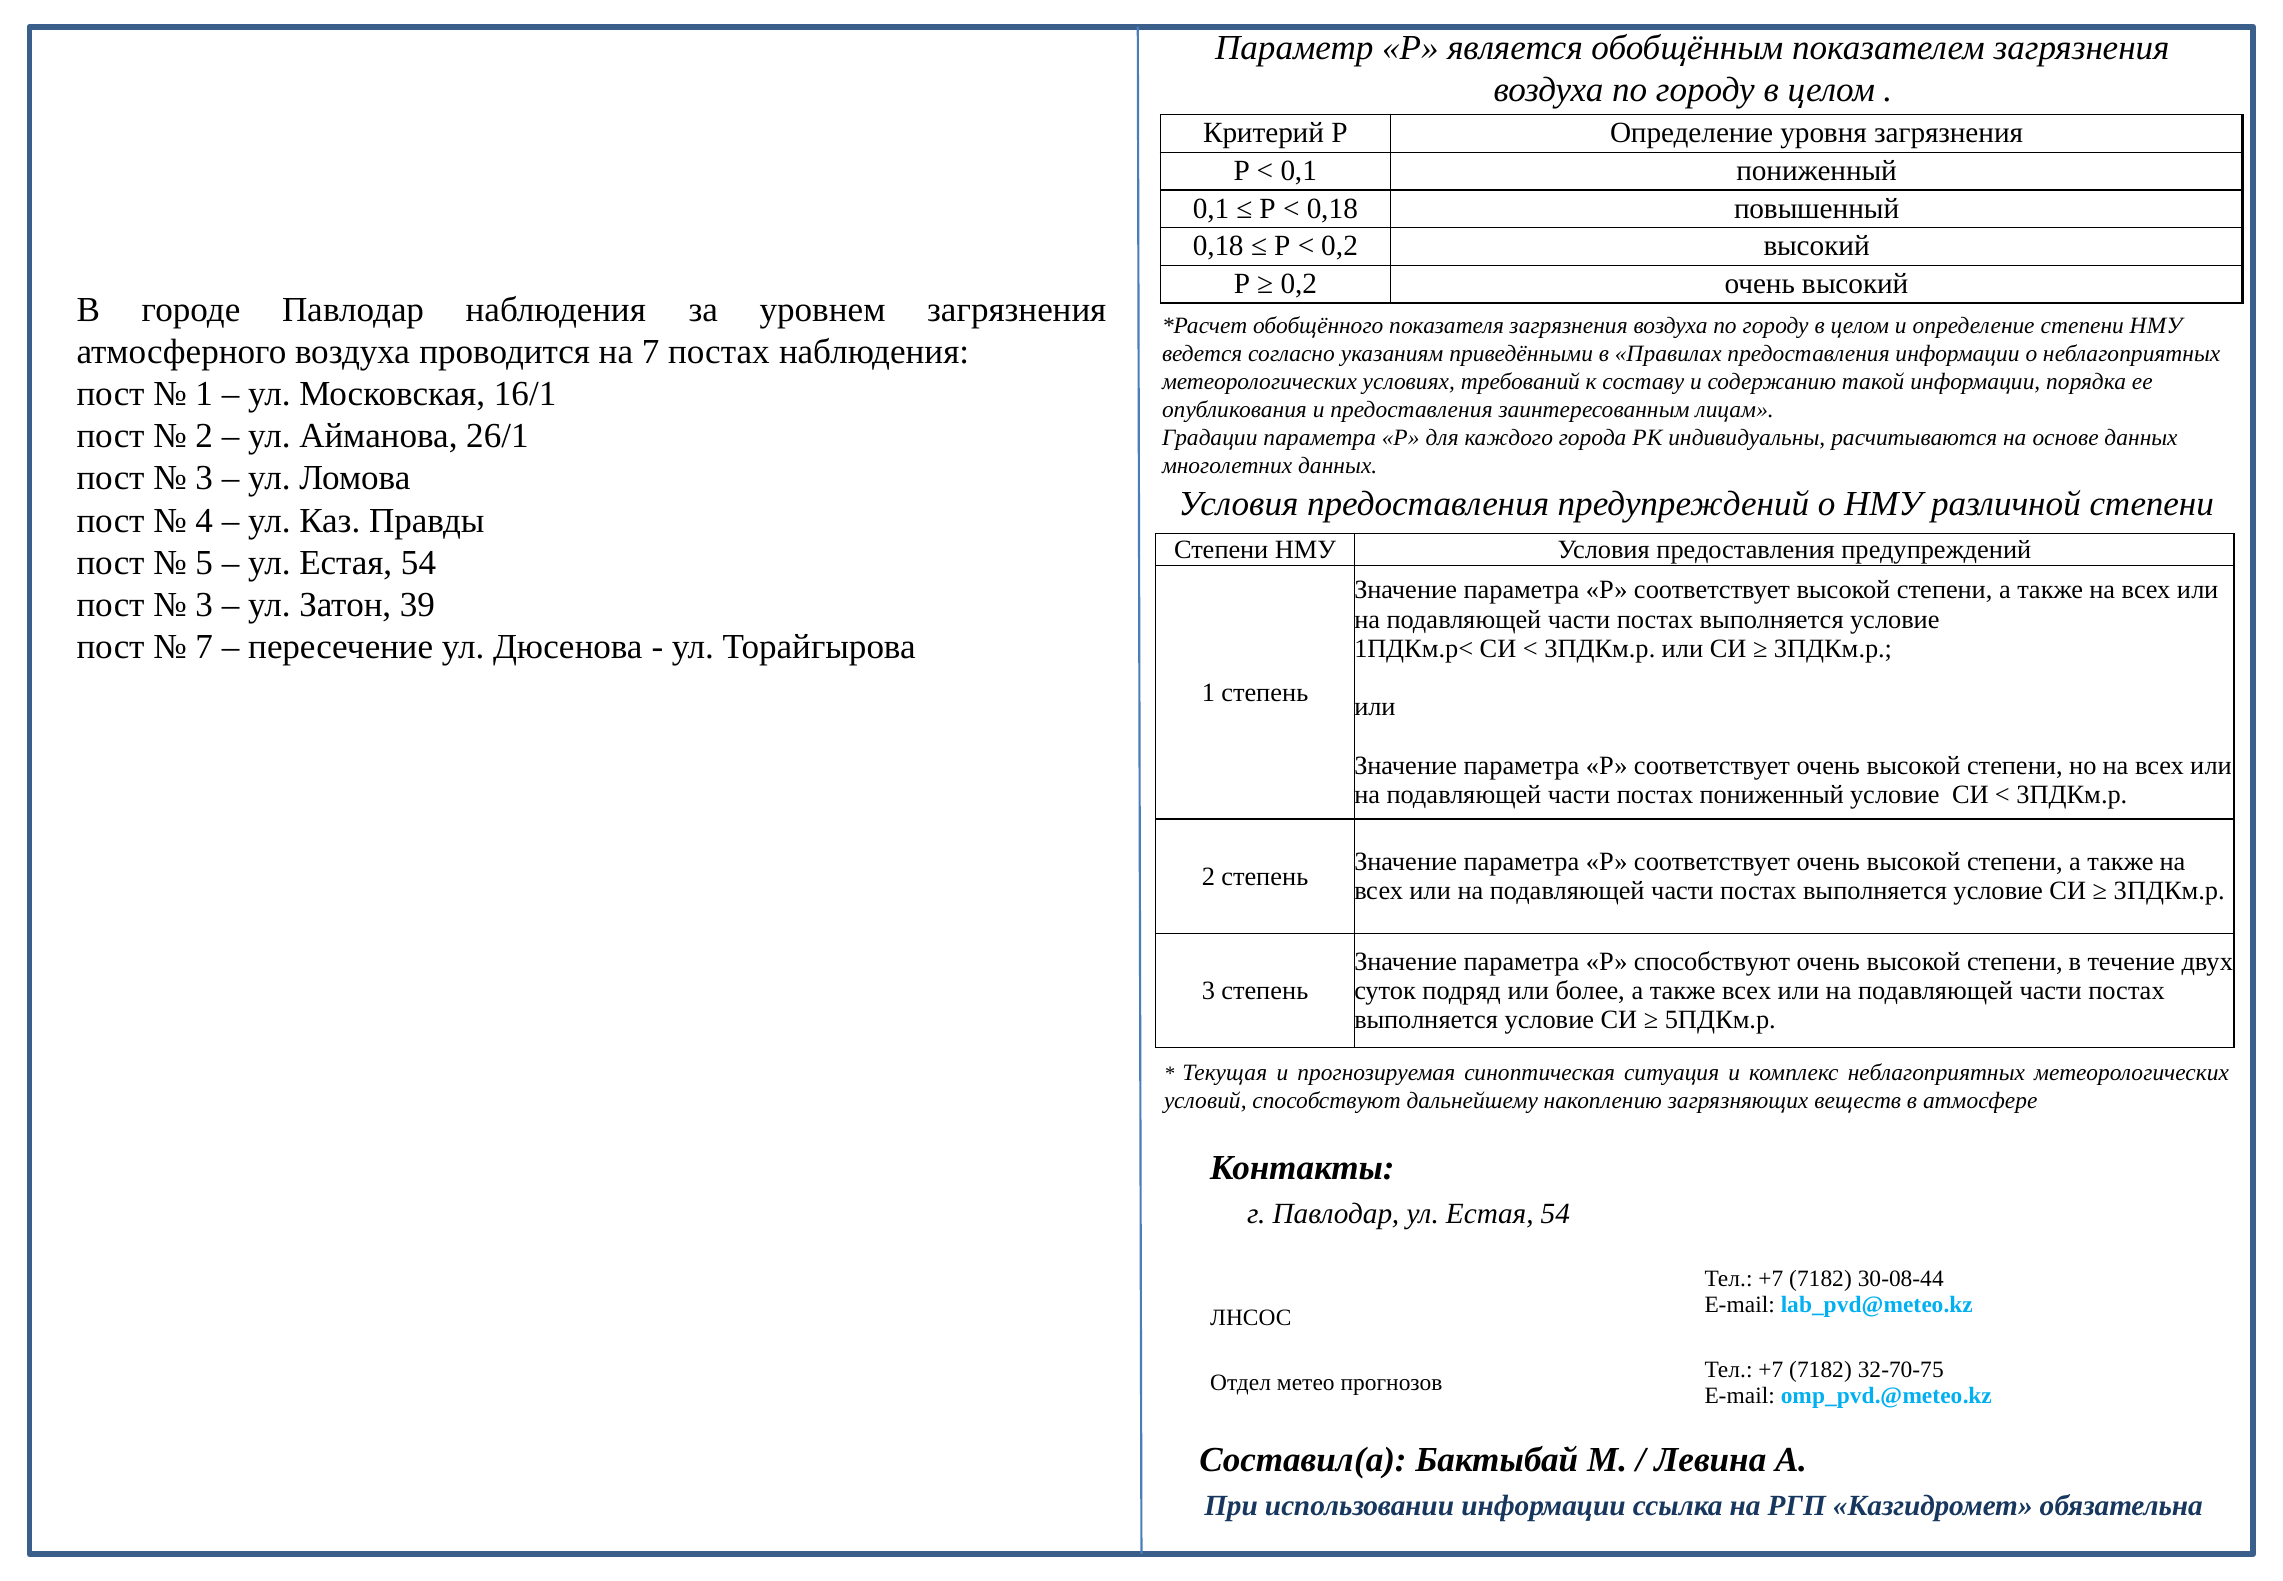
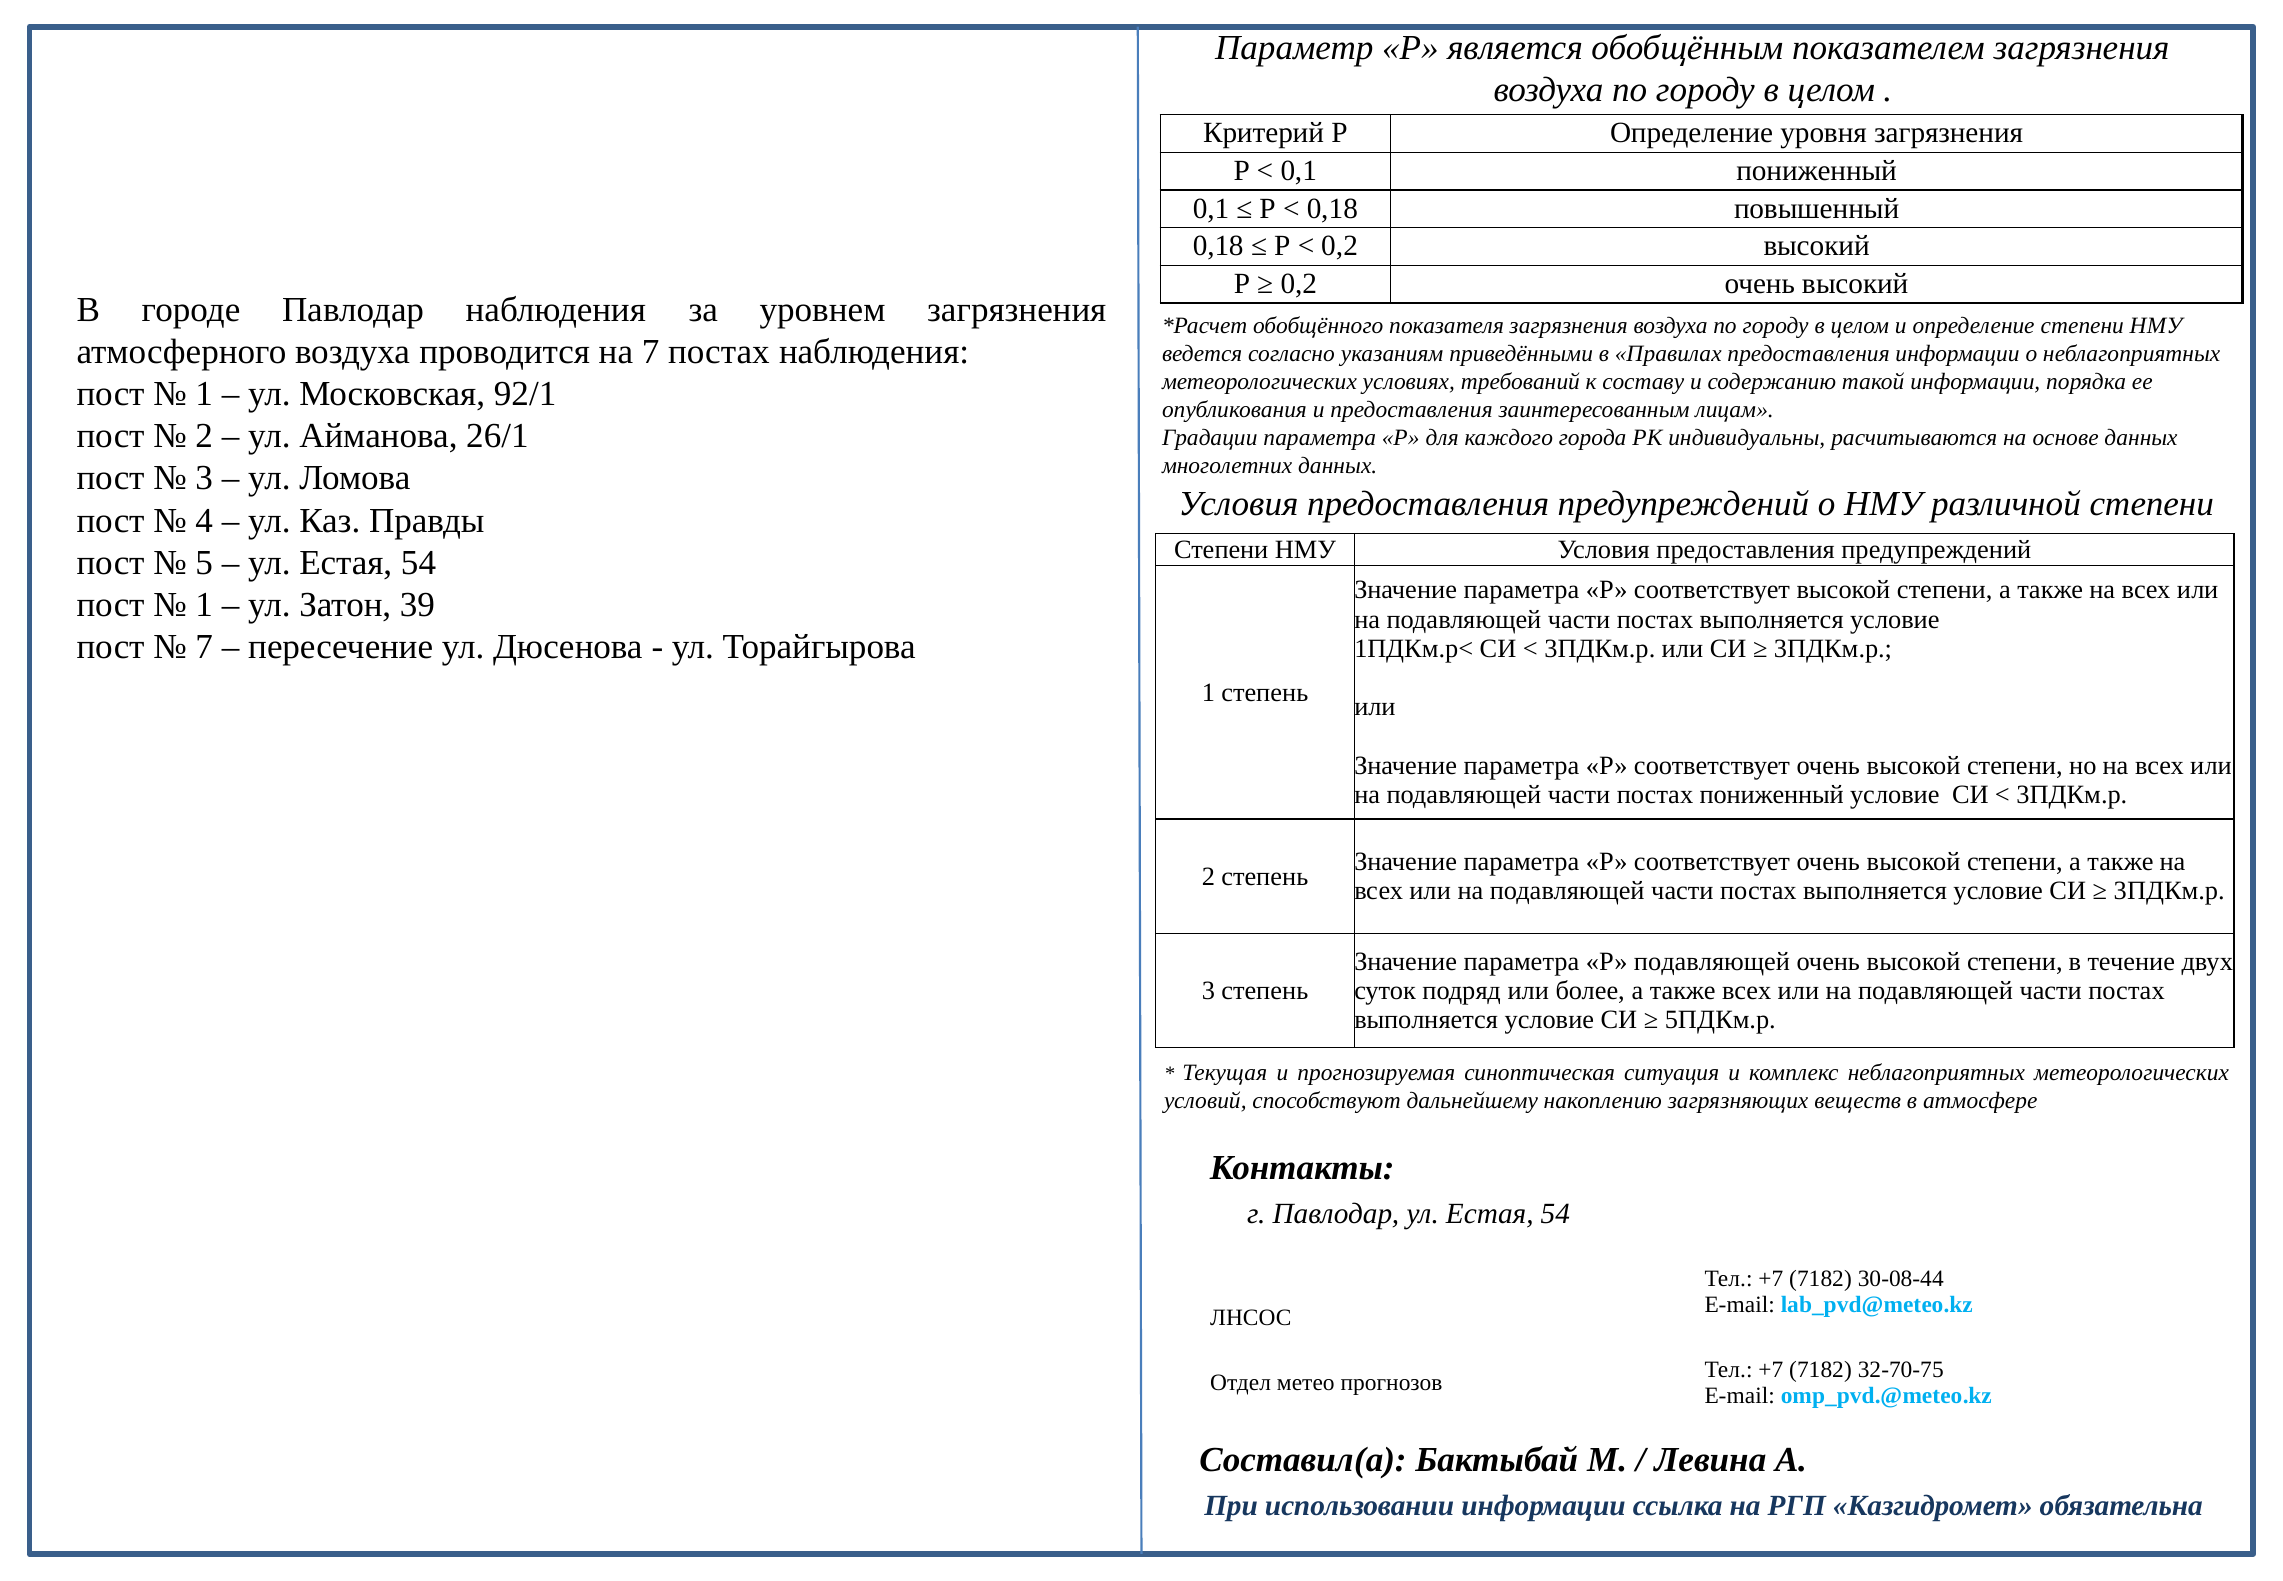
16/1: 16/1 -> 92/1 (525, 394)
3: 3 -> 1 (204, 605)
Р способствуют: способствуют -> подавляющей (1712, 961)
